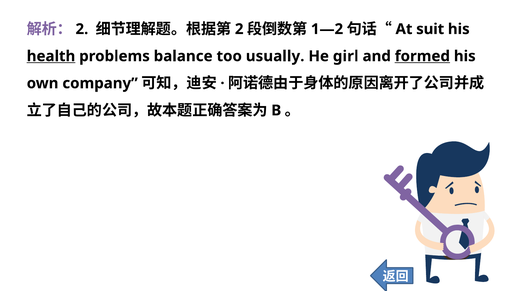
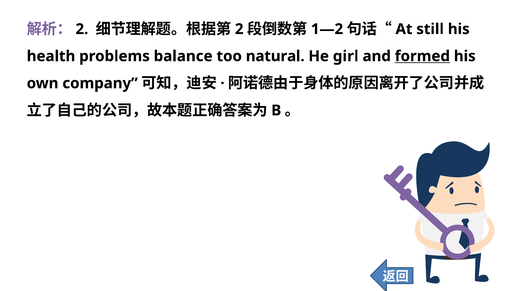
suit: suit -> still (430, 29)
health underline: present -> none (51, 56)
usually: usually -> natural (275, 56)
